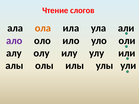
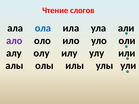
ола colour: orange -> blue (43, 28)
